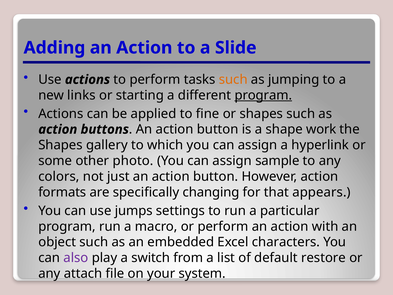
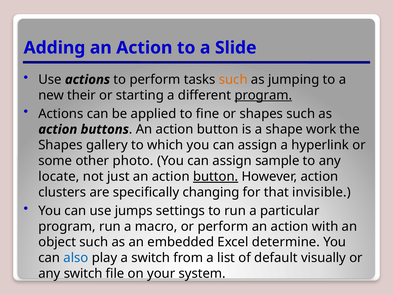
links: links -> their (81, 95)
colors: colors -> locate (59, 176)
button underline: none -> present (216, 176)
formats: formats -> clusters (62, 192)
appears: appears -> invisible (321, 192)
characters: characters -> determine (286, 242)
also colour: purple -> blue (76, 258)
restore: restore -> visually (324, 258)
any attach: attach -> switch (83, 273)
